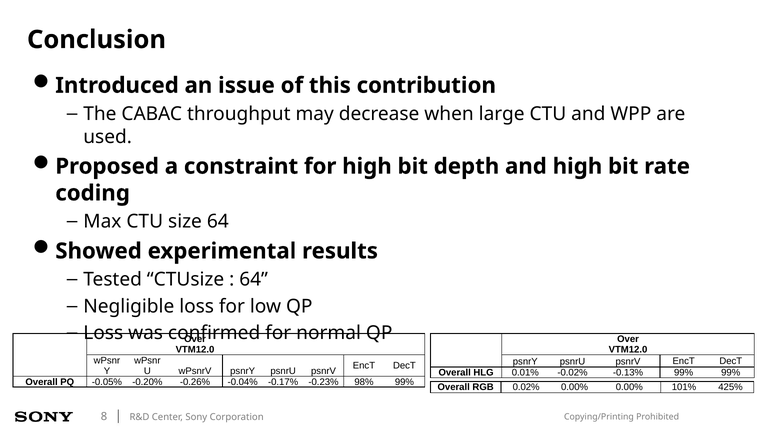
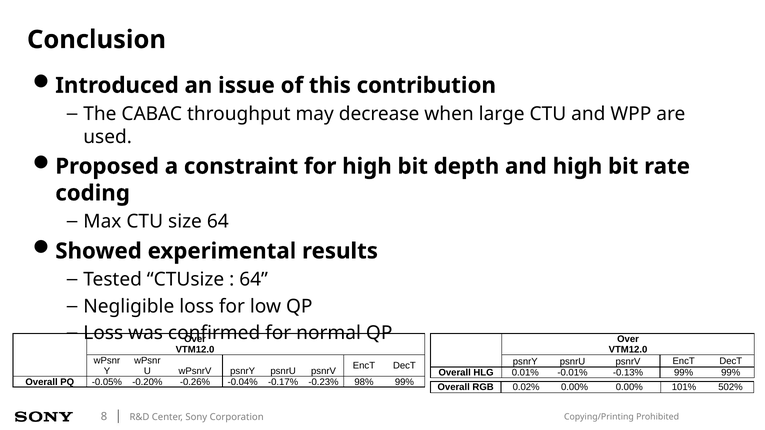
-0.02%: -0.02% -> -0.01% (572, 372)
425%: 425% -> 502% (731, 387)
